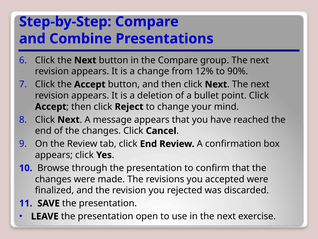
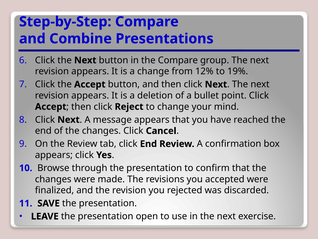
90%: 90% -> 19% (238, 71)
